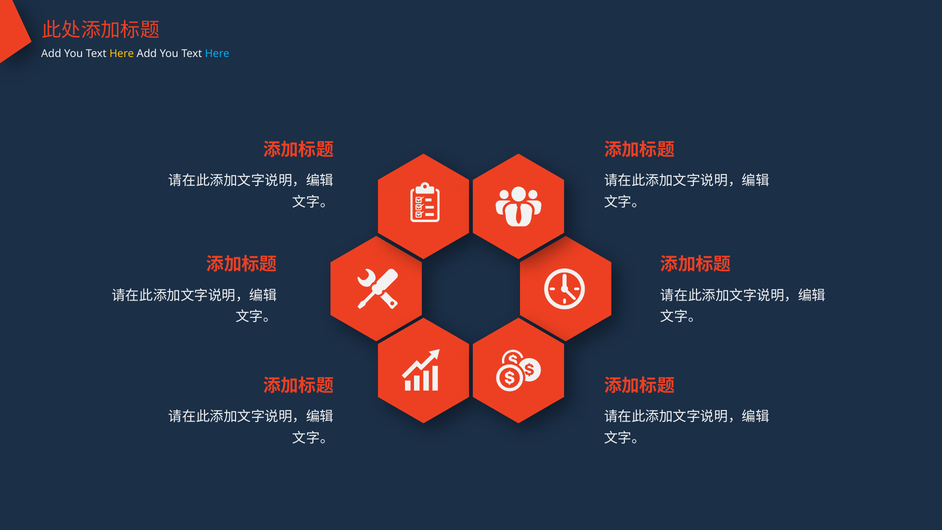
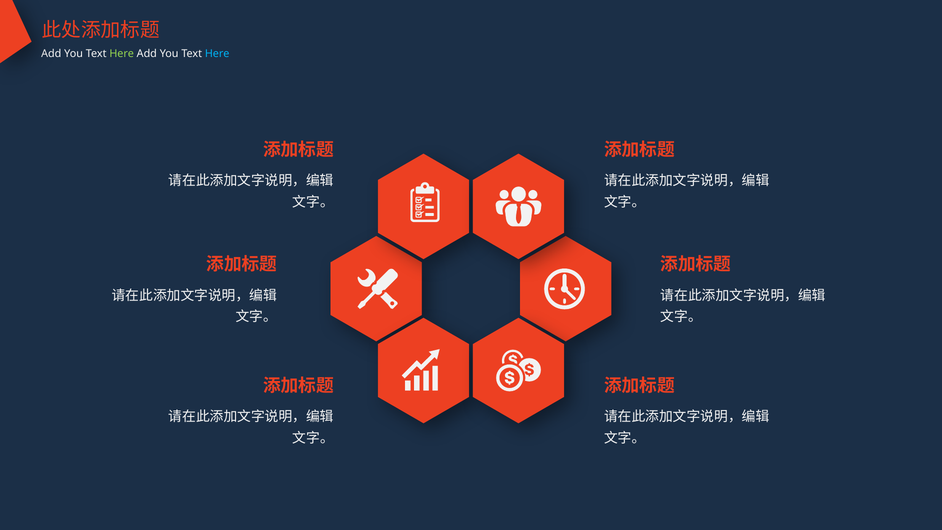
Here colour: yellow -> light green (122, 54)
